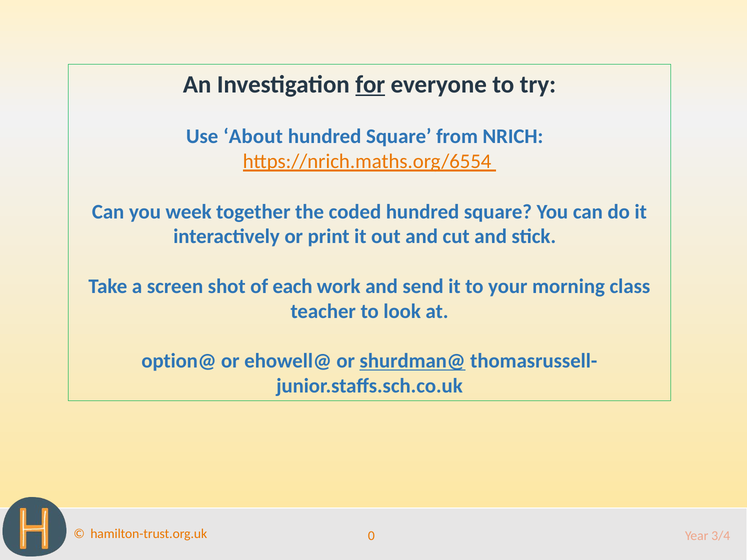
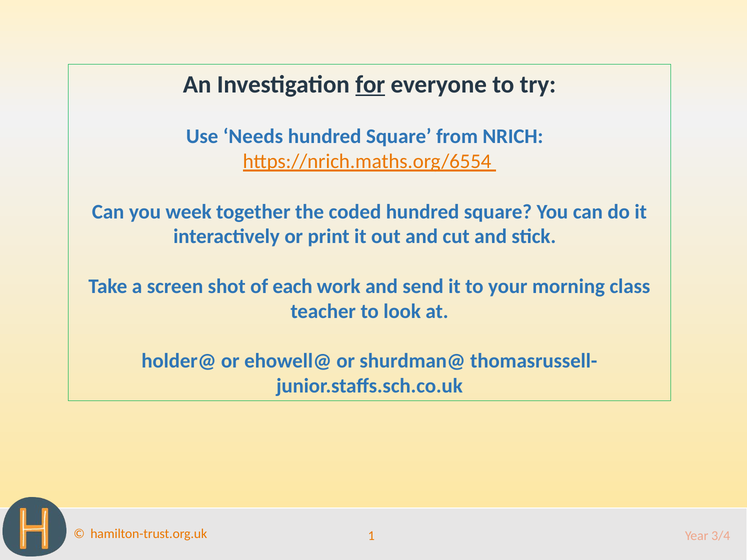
About: About -> Needs (253, 137)
option@: option@ -> holder@ (179, 361)
shurdman@ underline: present -> none (413, 361)
0: 0 -> 1 (371, 536)
